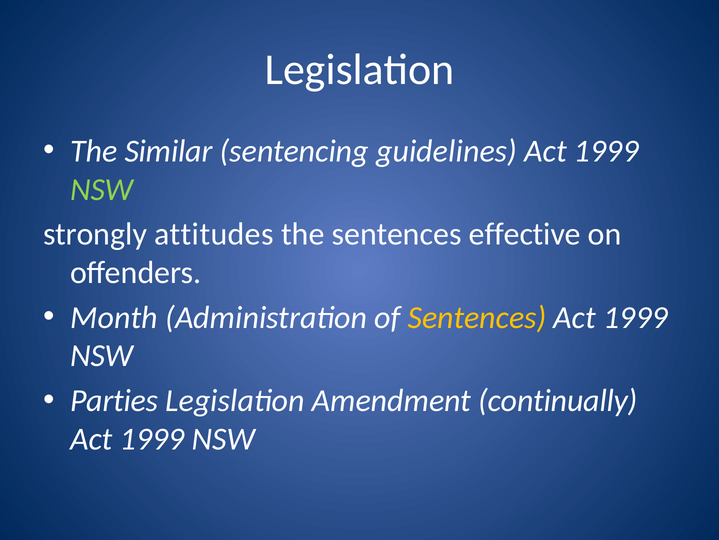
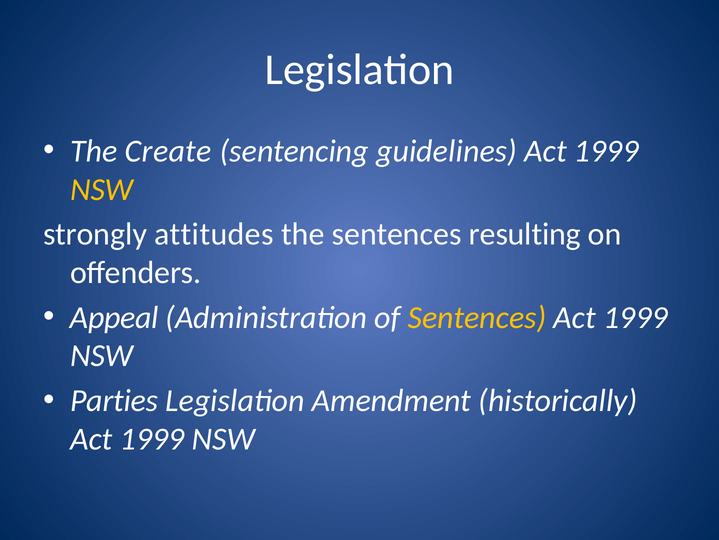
Similar: Similar -> Create (168, 151)
NSW colour: light green -> yellow (102, 189)
effective: effective -> resulting (525, 234)
Month: Month -> Appeal (114, 317)
continually: continually -> historically (558, 400)
